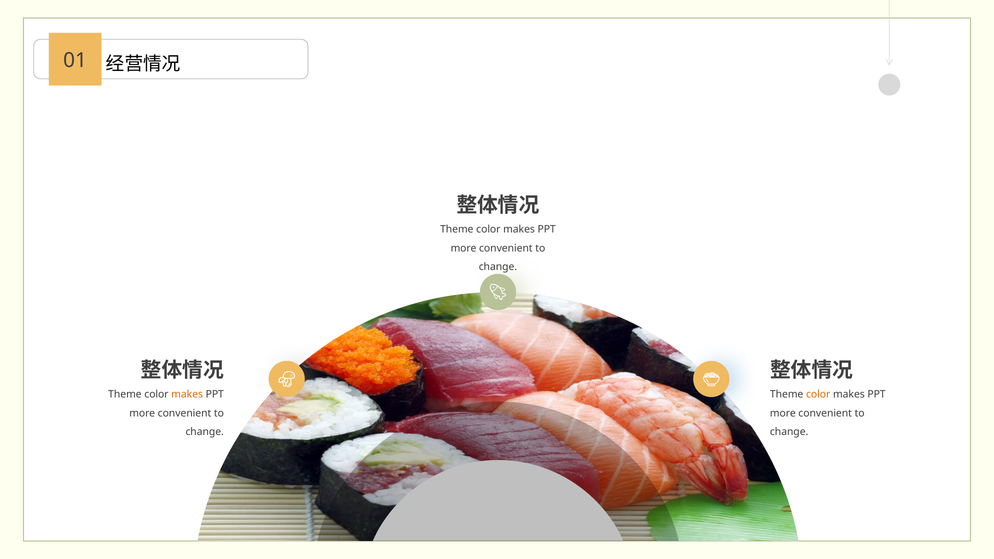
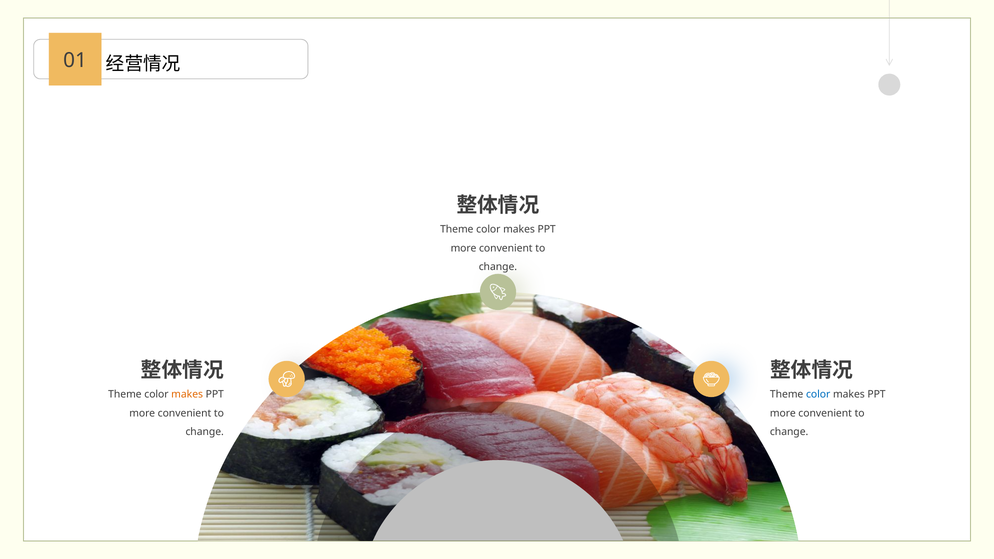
color colour: orange -> blue (818, 395)
